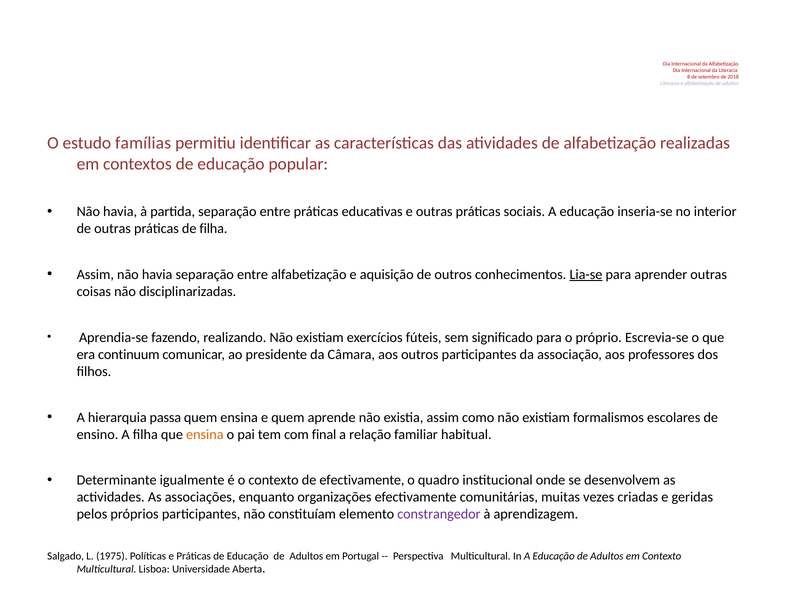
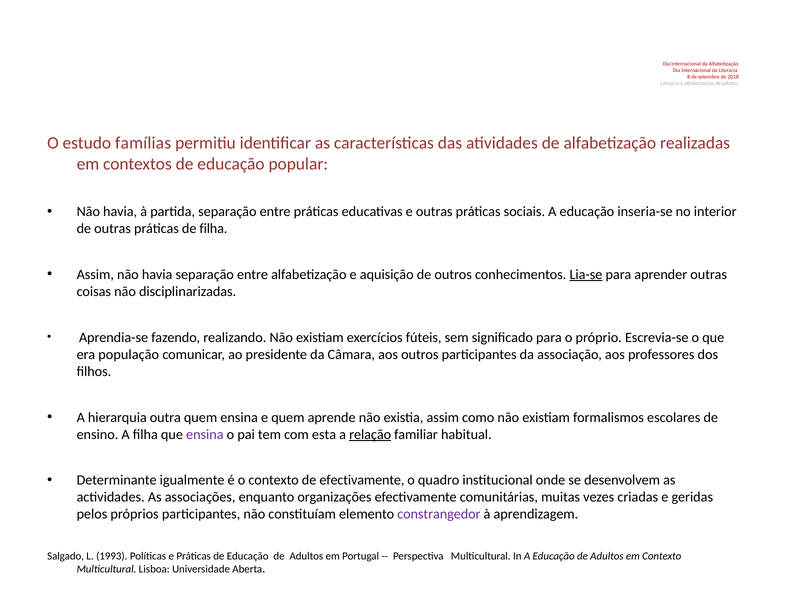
continuum: continuum -> população (129, 355)
passa: passa -> outra (165, 418)
ensina colour: orange -> purple (205, 435)
final: final -> esta (324, 435)
relação underline: none -> present (370, 435)
1975: 1975 -> 1993 (112, 557)
